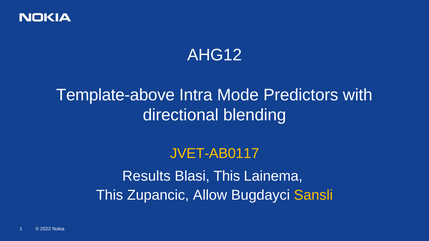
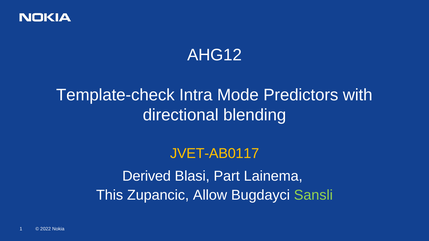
Template-above: Template-above -> Template-check (115, 95)
Results: Results -> Derived (147, 176)
Blasi This: This -> Part (227, 176)
Sansli colour: yellow -> light green (313, 195)
